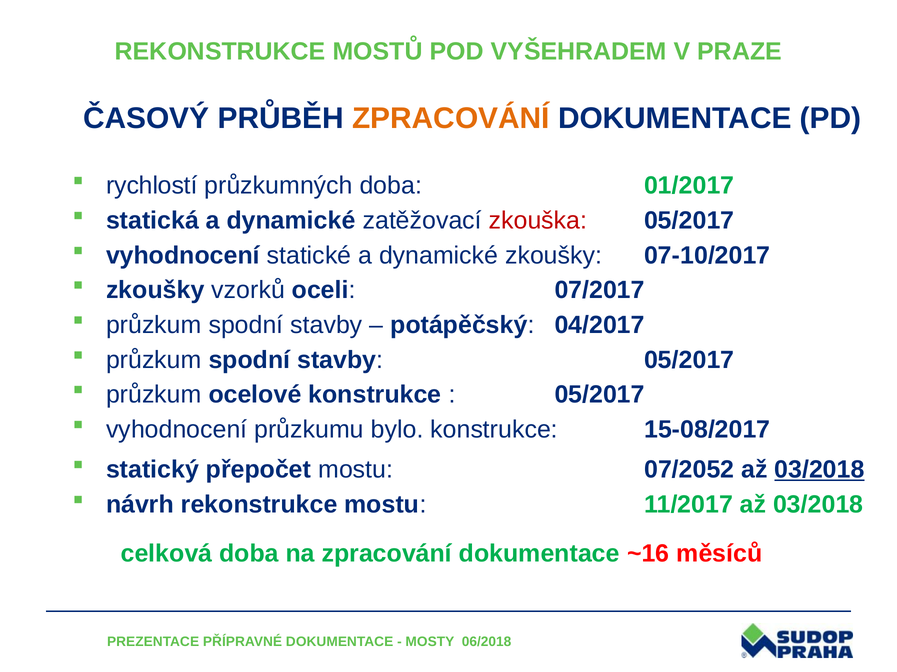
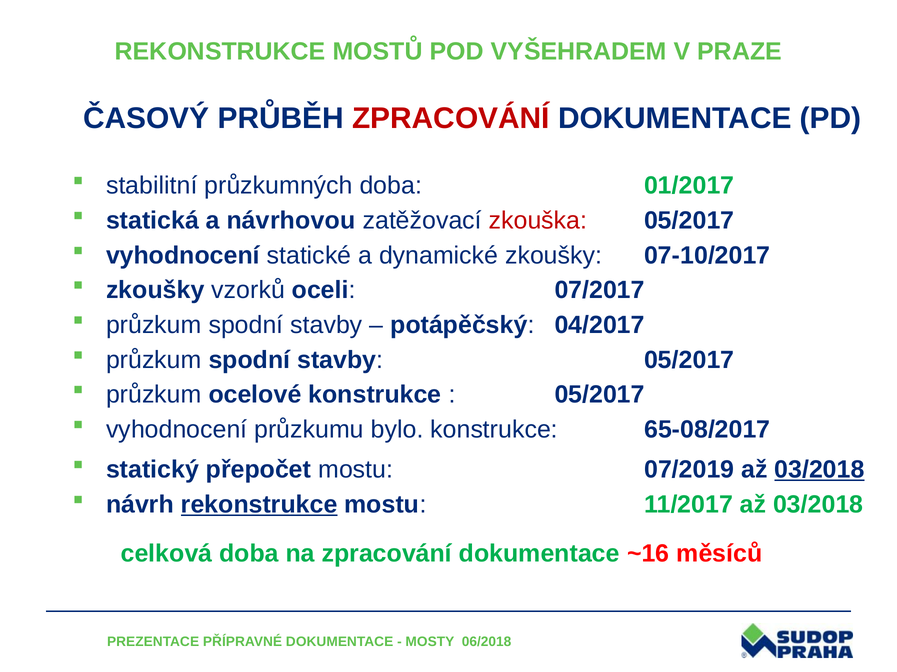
ZPRACOVÁNÍ colour: orange -> red (451, 118)
rychlostí: rychlostí -> stabilitní (152, 186)
statická a dynamické: dynamické -> návrhovou (291, 221)
15-08/2017: 15-08/2017 -> 65-08/2017 (707, 430)
07/2052: 07/2052 -> 07/2019 (689, 470)
rekonstrukce underline: none -> present (259, 505)
